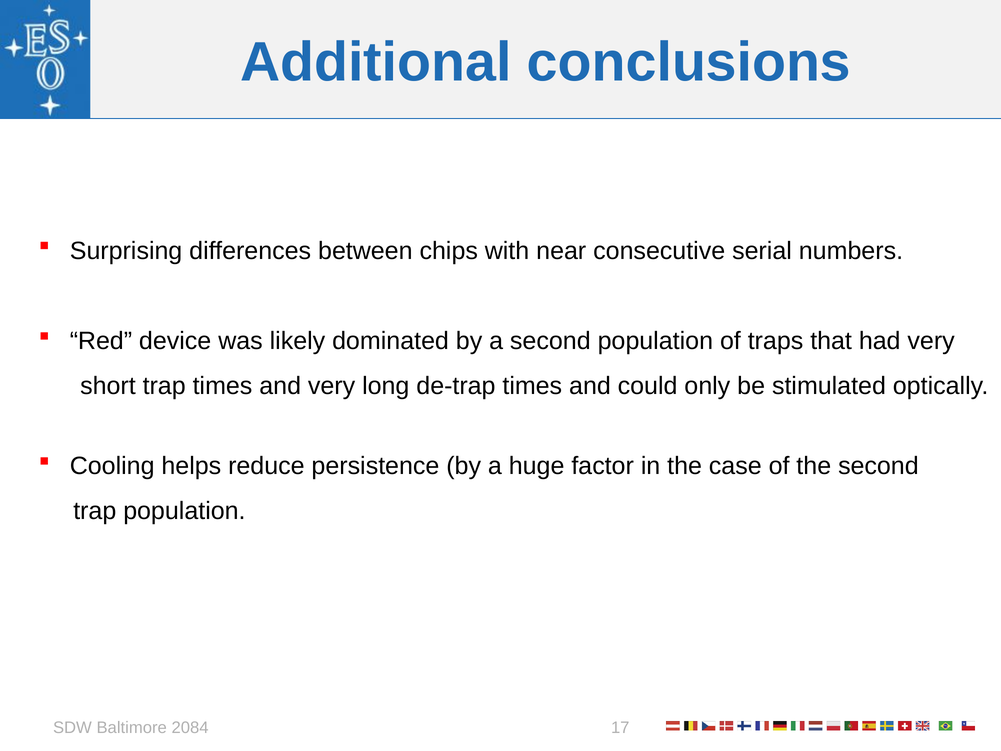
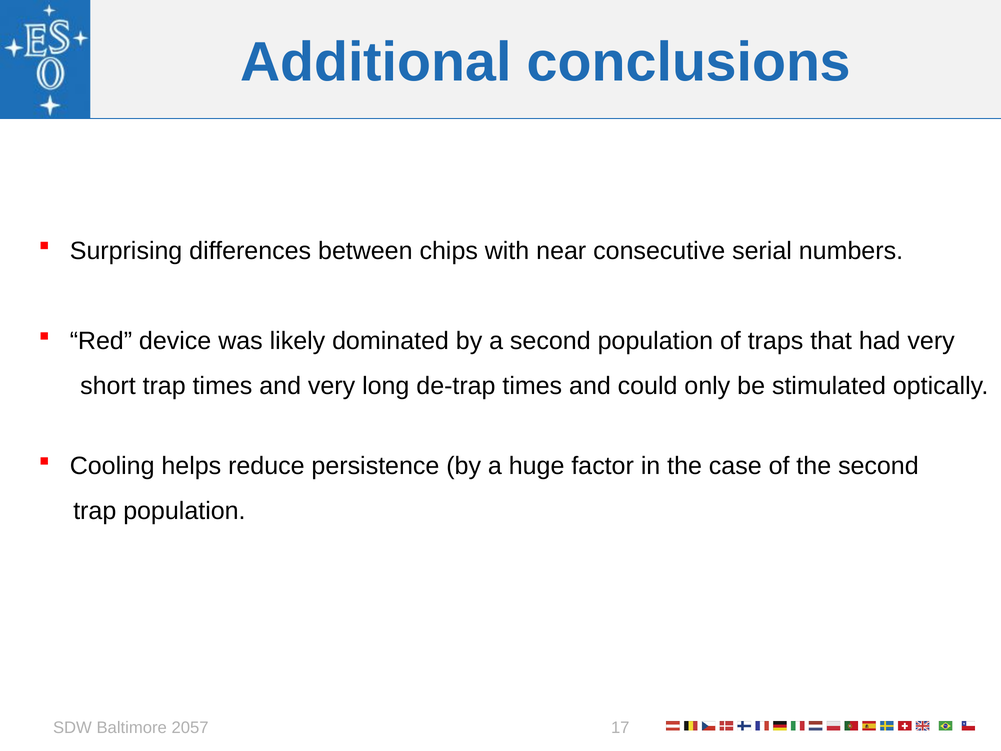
2084: 2084 -> 2057 (190, 728)
